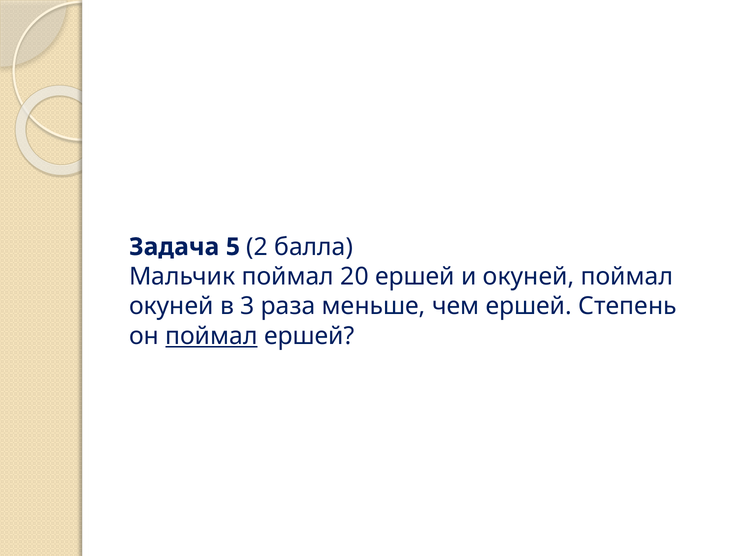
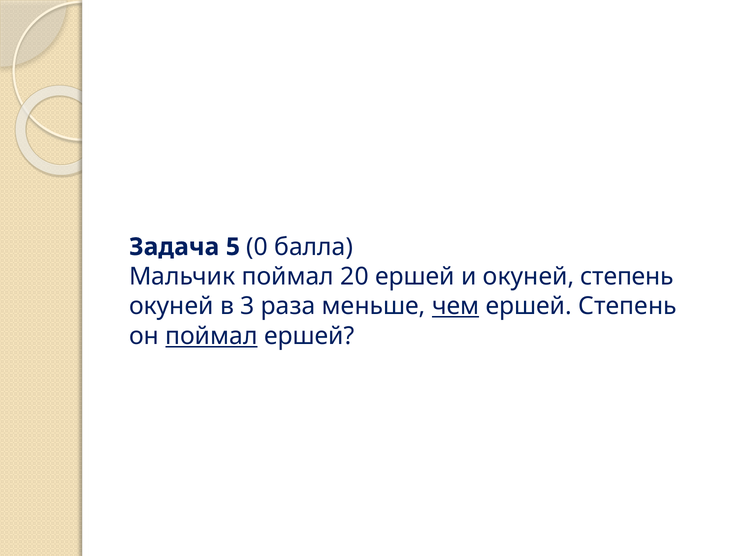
2: 2 -> 0 (257, 247)
окуней поймал: поймал -> степень (627, 277)
чем underline: none -> present (456, 307)
